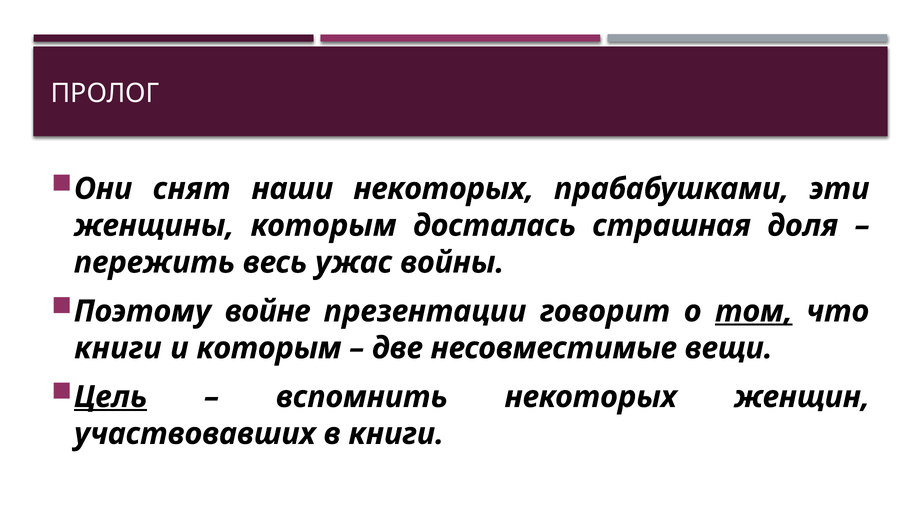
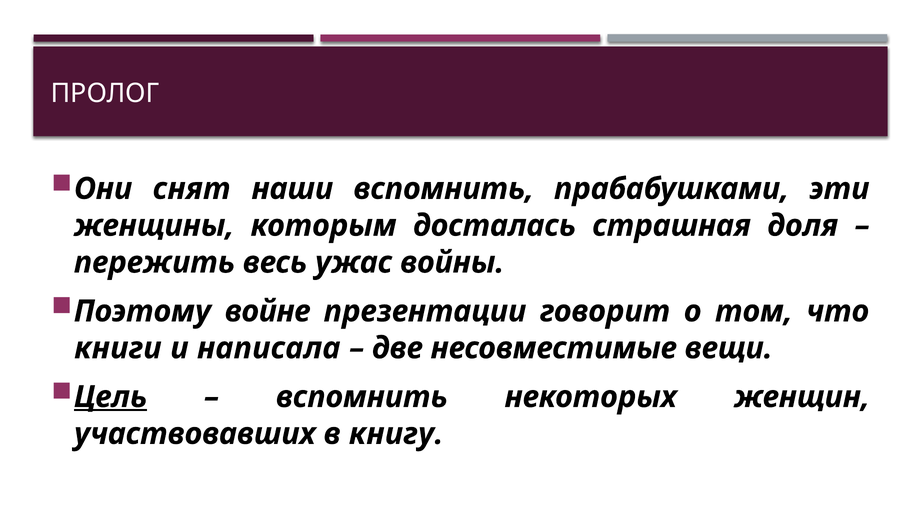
наши некоторых: некоторых -> вспомнить (444, 189)
том underline: present -> none (754, 311)
и которым: которым -> написала (269, 348)
в книги: книги -> книгу (396, 434)
